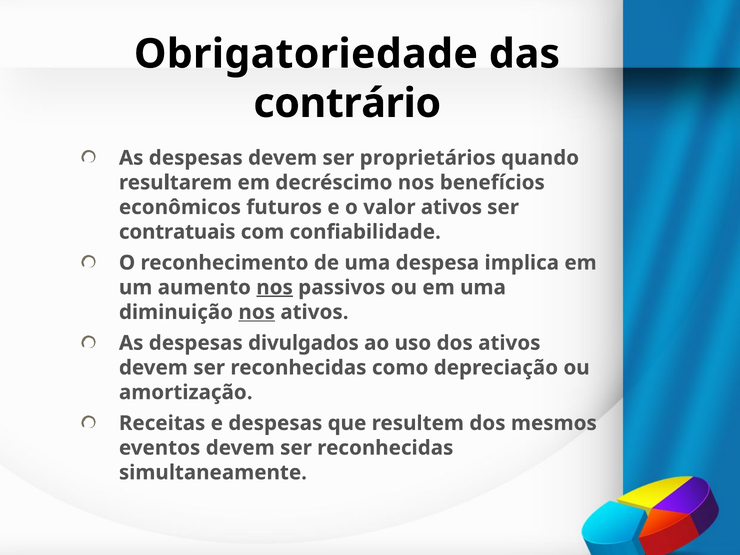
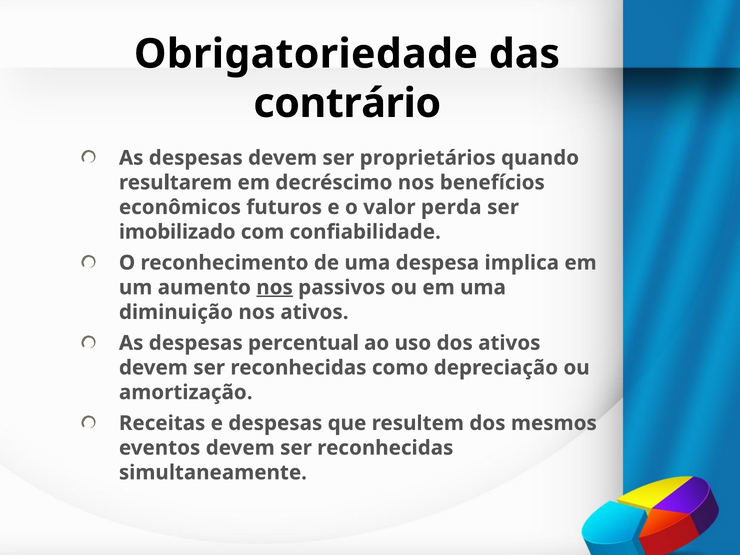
valor ativos: ativos -> perda (451, 207)
contratuais: contratuais -> imobilizado (177, 232)
nos underline: present -> none (257, 312)
divulgados: divulgados -> percentual (303, 343)
